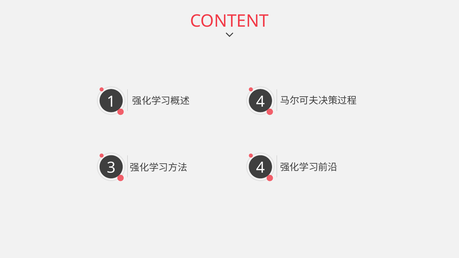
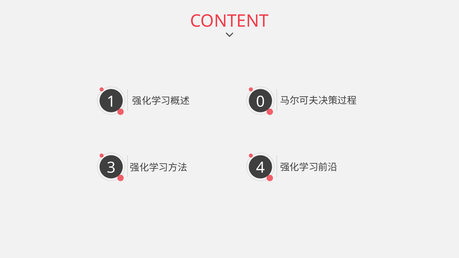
4: 4 -> 0 (260, 102)
